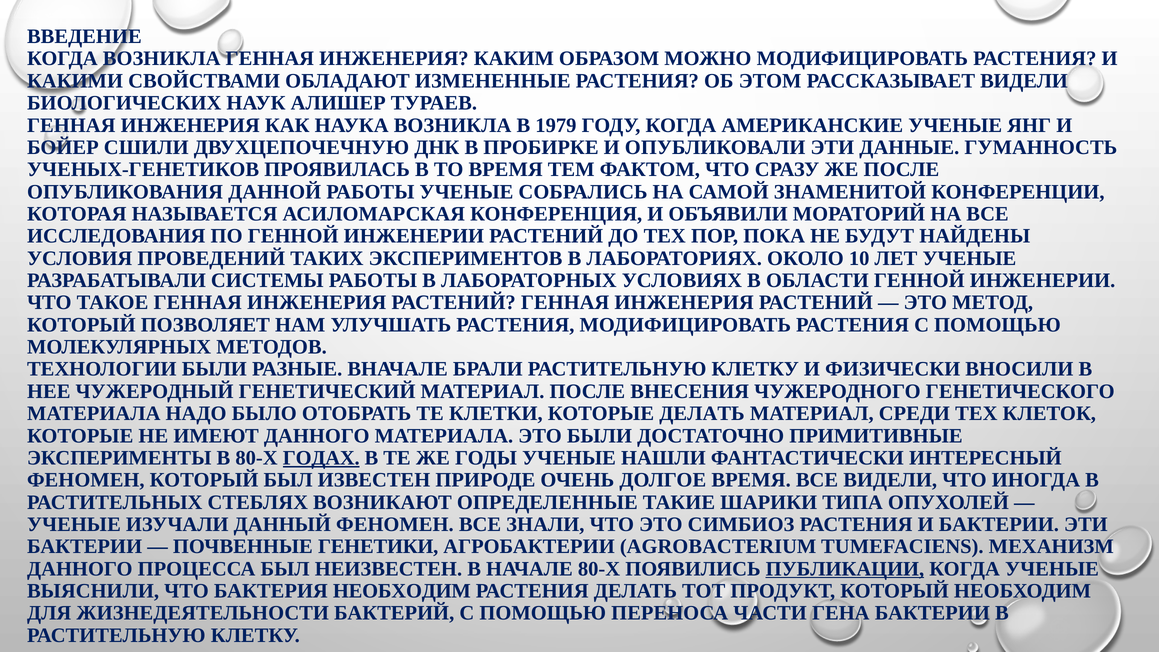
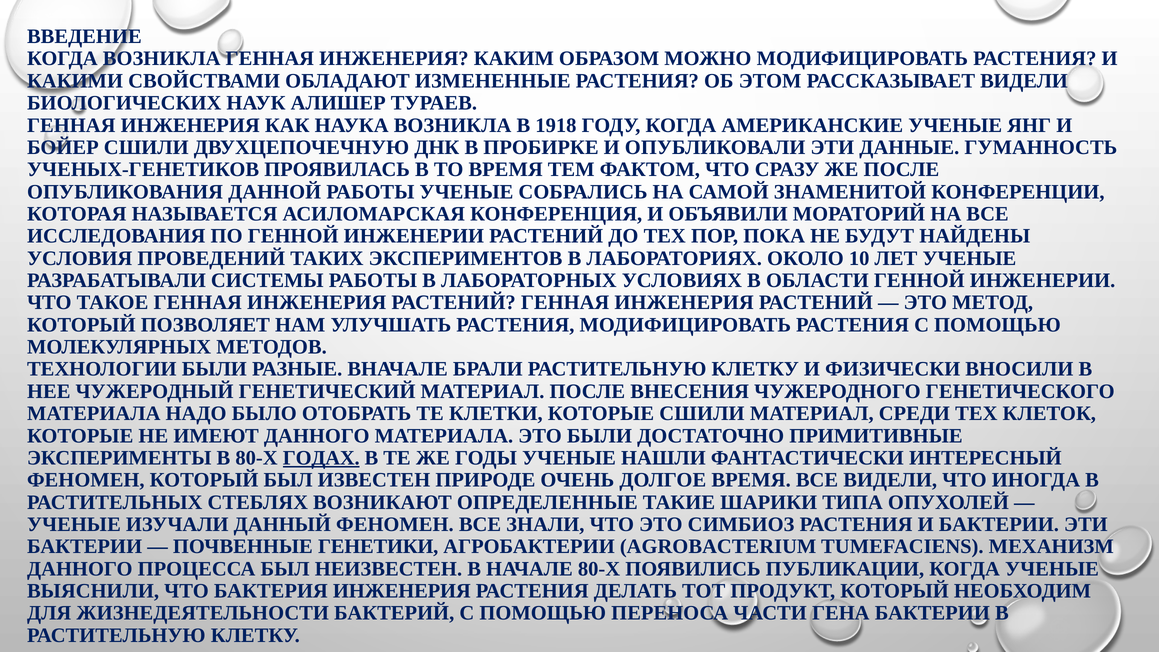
1979: 1979 -> 1918 (556, 125)
КОТОРЫЕ ДЕЛАТЬ: ДЕЛАТЬ -> СШИЛИ (702, 414)
ПУБЛИКАЦИИ underline: present -> none (845, 569)
БАКТЕРИЯ НЕОБХОДИМ: НЕОБХОДИМ -> ИНЖЕНЕРИЯ (402, 591)
